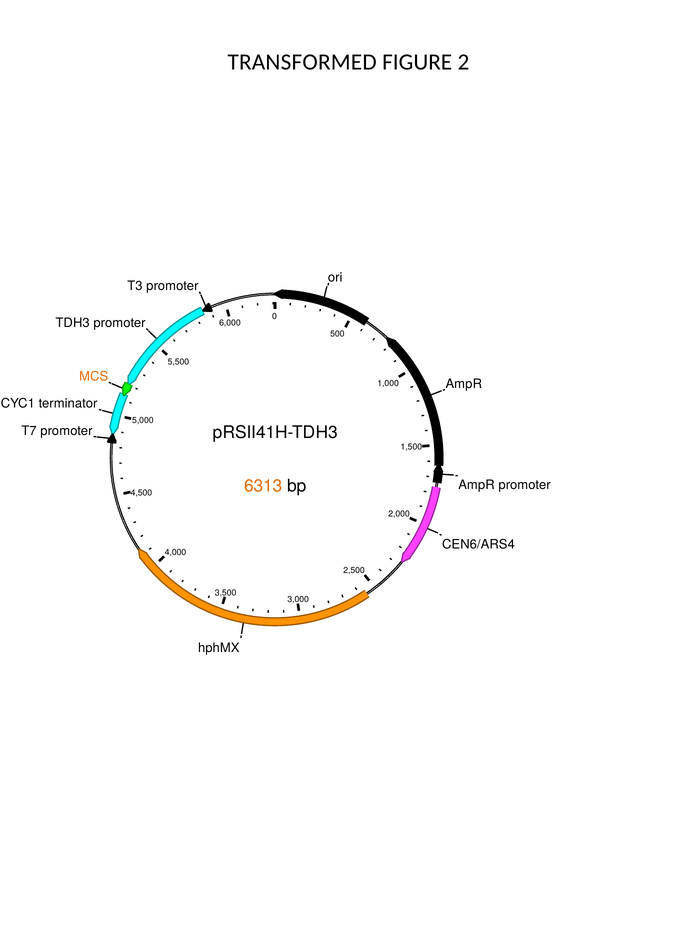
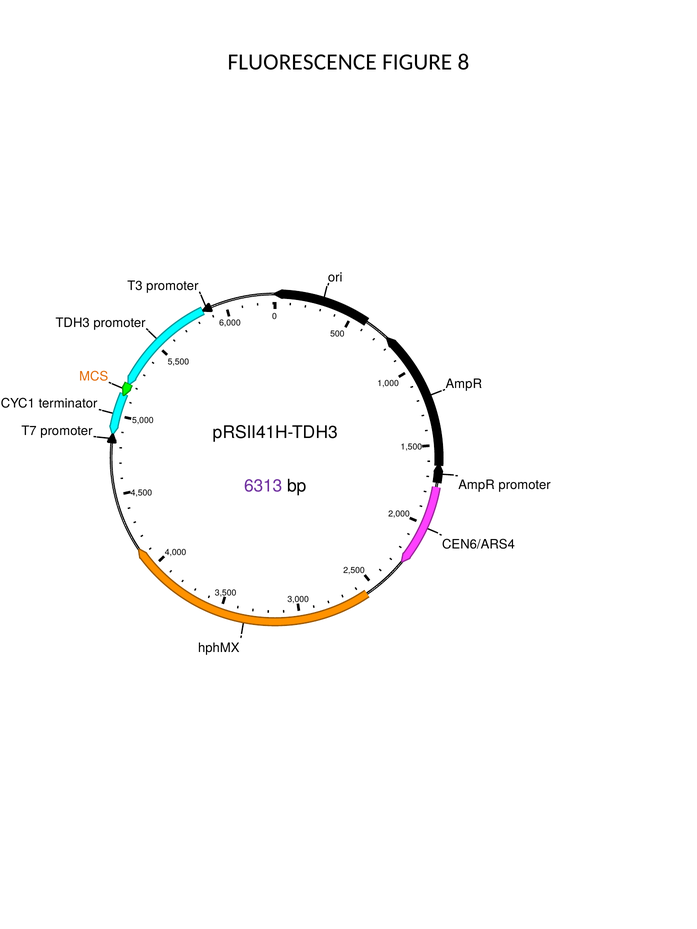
TRANSFORMED: TRANSFORMED -> FLUORESCENCE (302, 62)
2: 2 -> 8 (463, 62)
6313 colour: orange -> purple (263, 486)
